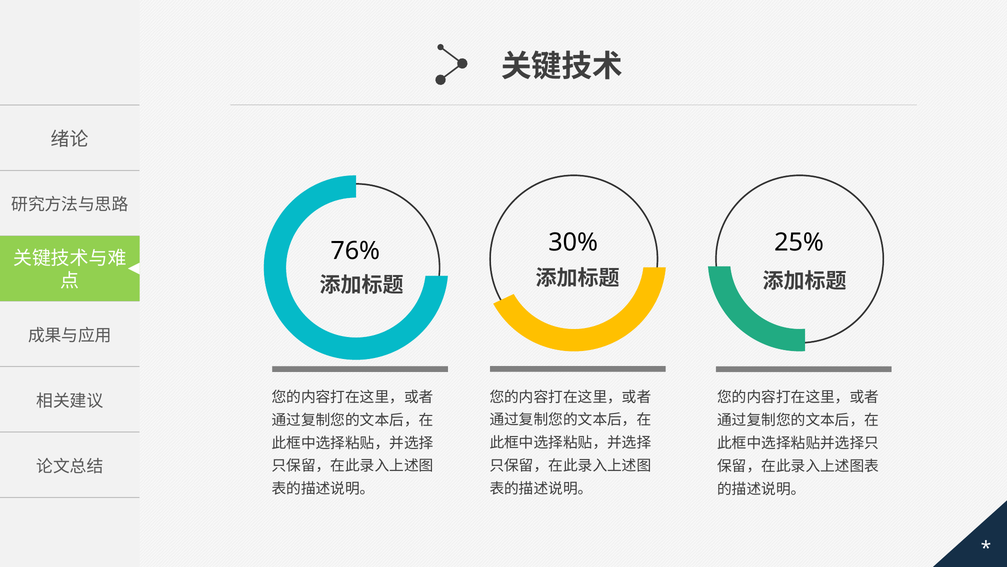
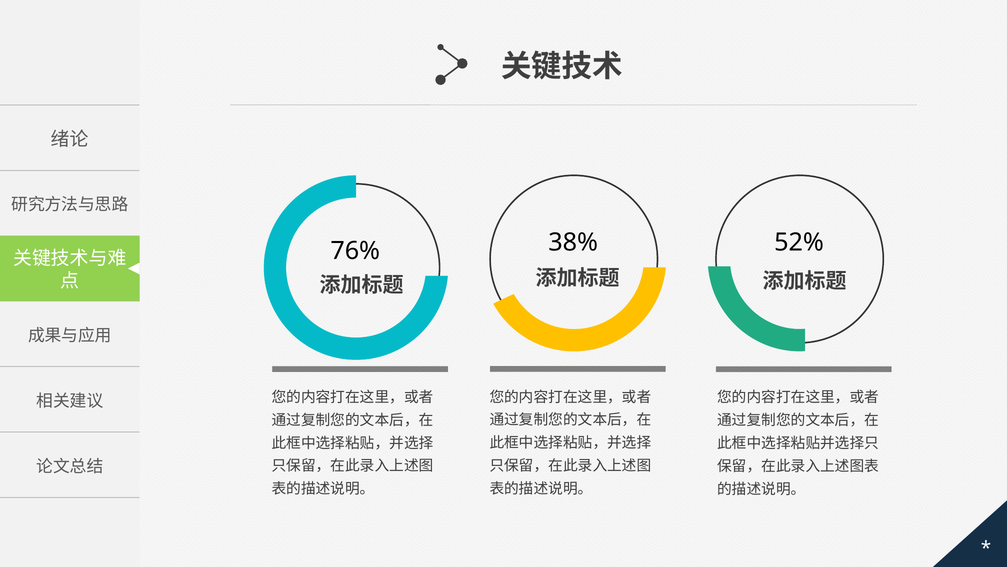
30%: 30% -> 38% (573, 242)
25%: 25% -> 52% (799, 242)
